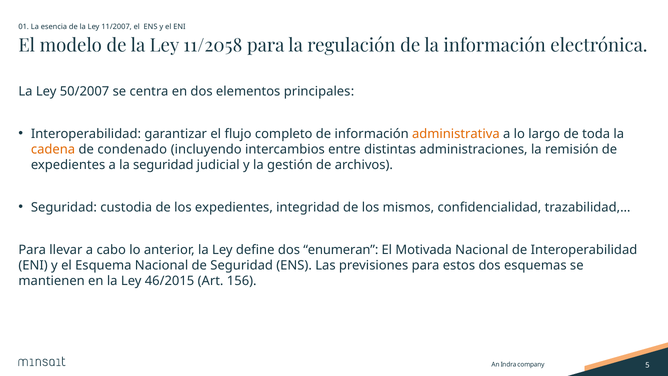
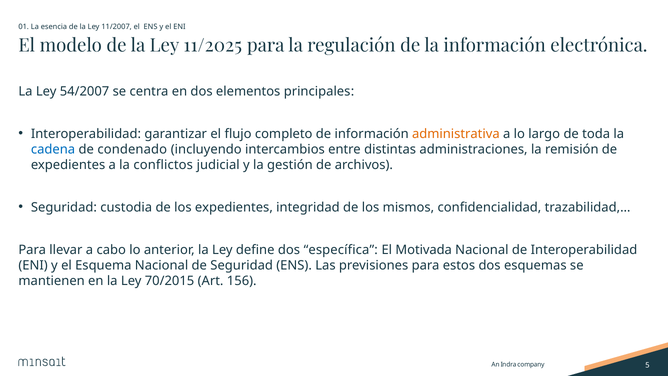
11/2058: 11/2058 -> 11/2025 (213, 45)
50/2007: 50/2007 -> 54/2007 (85, 91)
cadena colour: orange -> blue (53, 149)
la seguridad: seguridad -> conflictos (163, 165)
enumeran: enumeran -> específica (341, 250)
46/2015: 46/2015 -> 70/2015 (170, 281)
